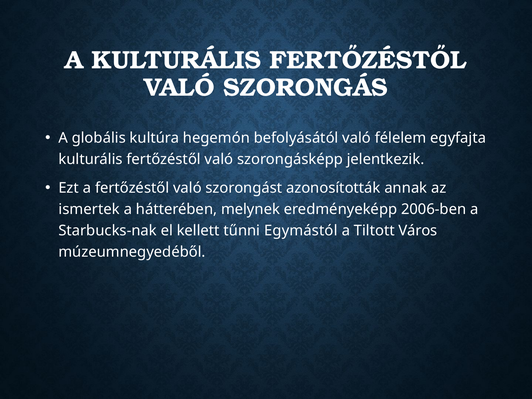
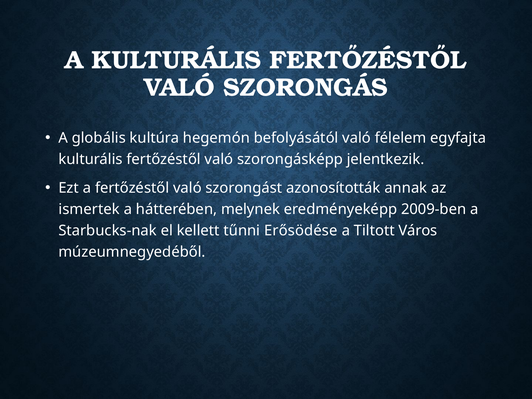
2006-ben: 2006-ben -> 2009-ben (434, 209)
Egymástól: Egymástól -> Erősödése (301, 231)
